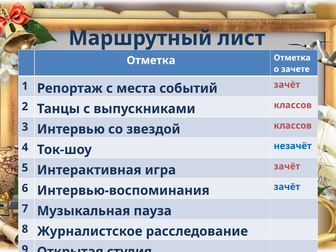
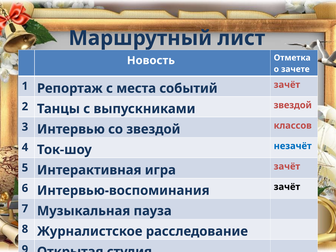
Отметка: Отметка -> Новость (151, 60)
классов: классов -> звездой (293, 105)
зачёт colour: blue -> black (287, 187)
